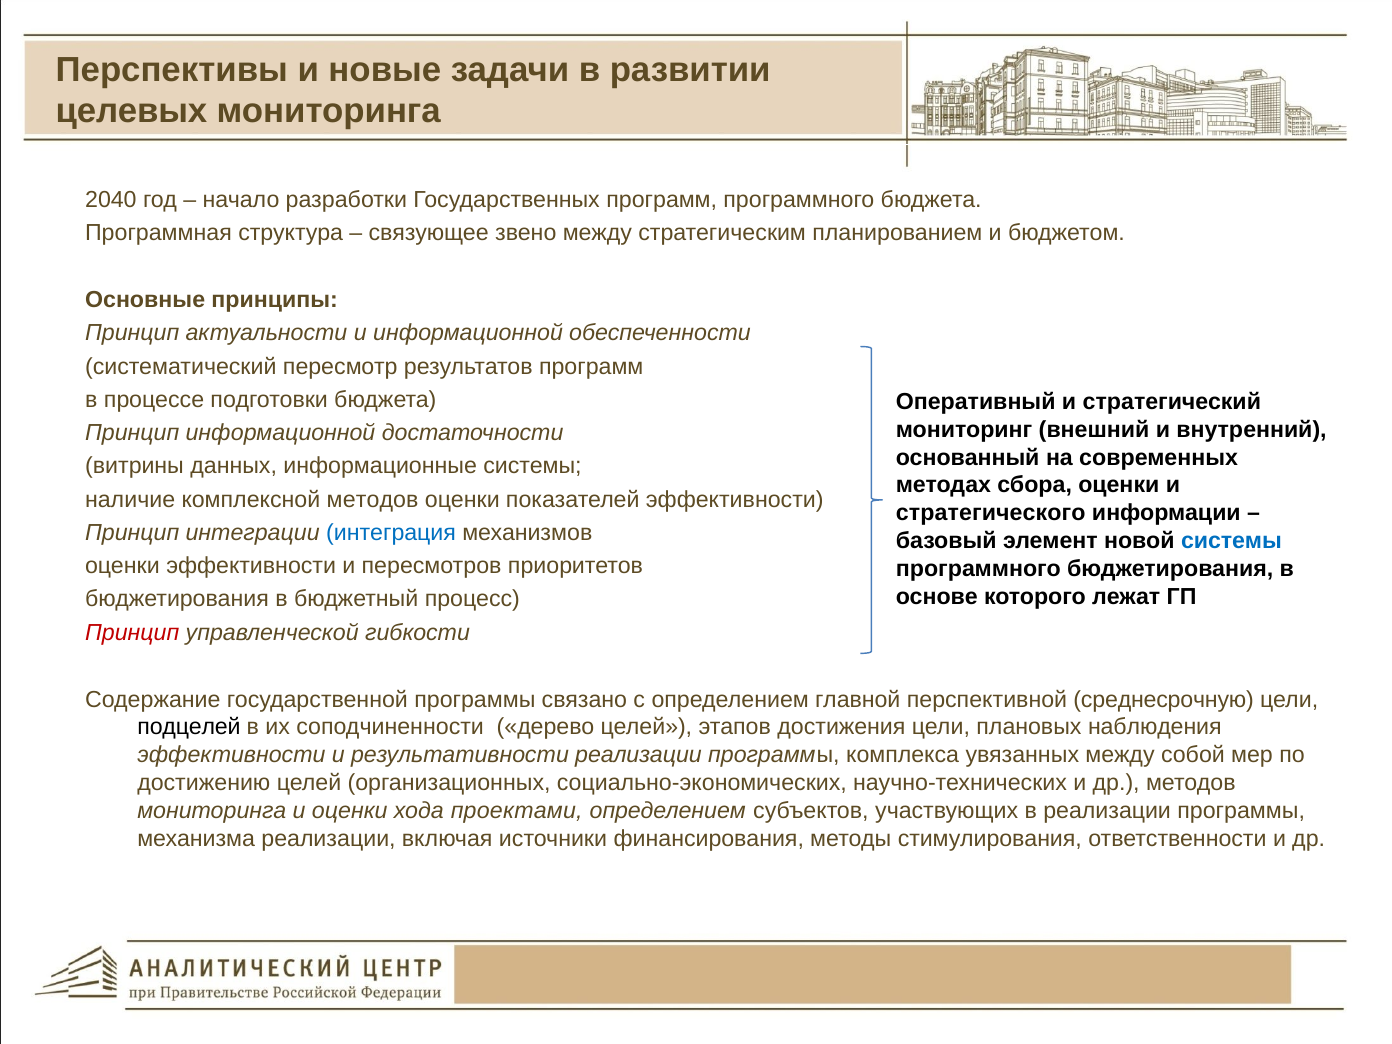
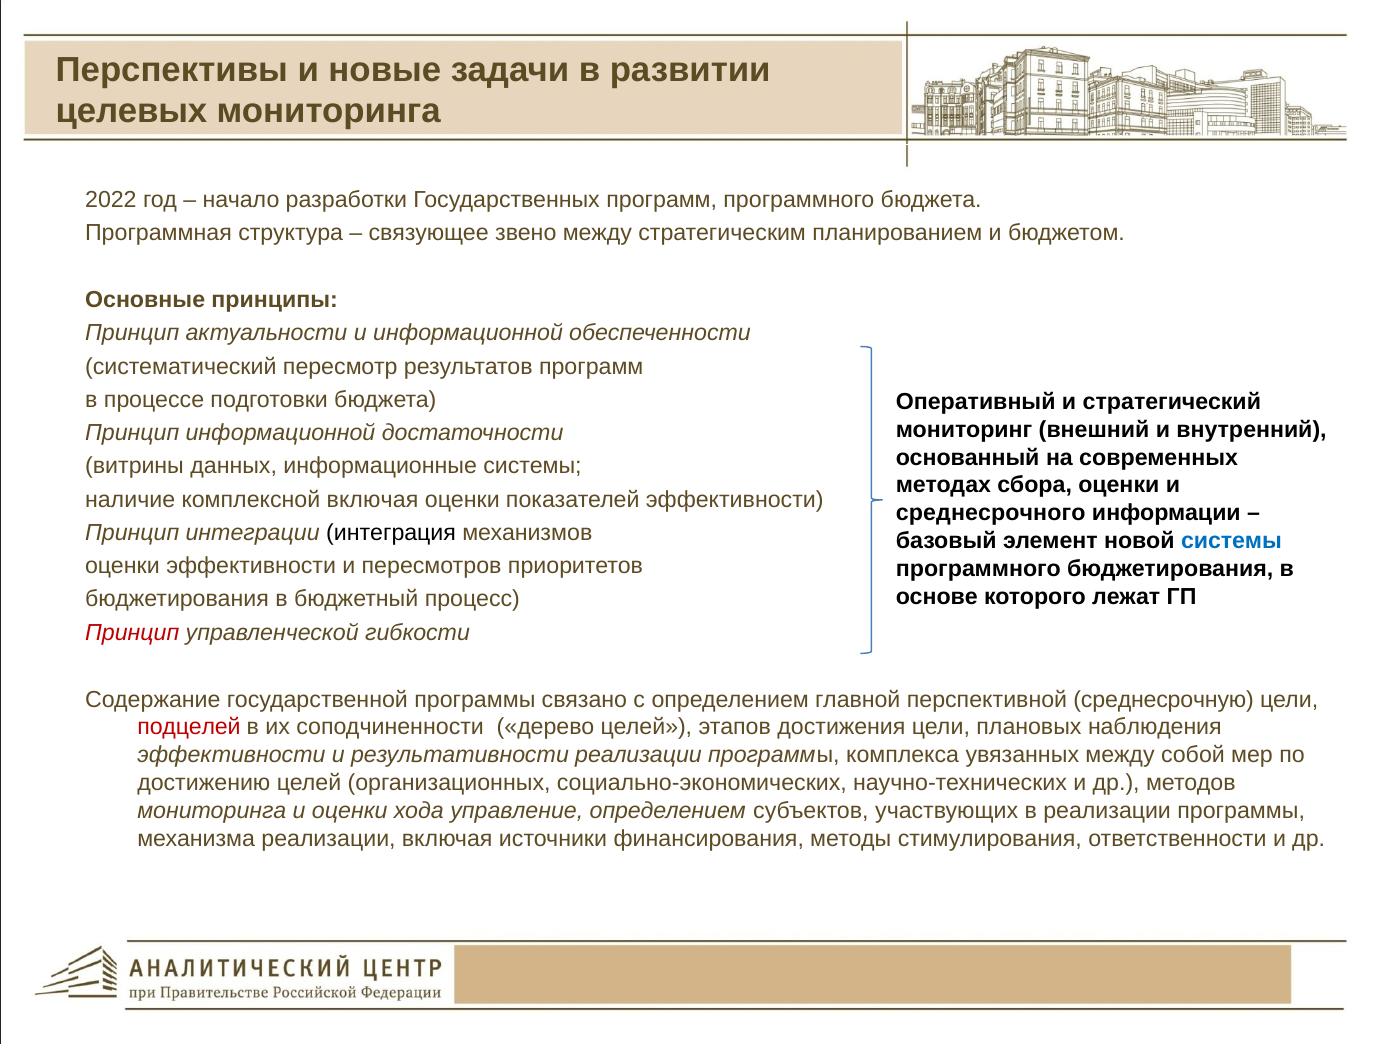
2040: 2040 -> 2022 (111, 200)
комплексной методов: методов -> включая (373, 499)
стратегического: стратегического -> среднесрочного (991, 513)
интеграция colour: blue -> black (391, 533)
подцелей colour: black -> red (189, 727)
проектами: проектами -> управление (517, 811)
